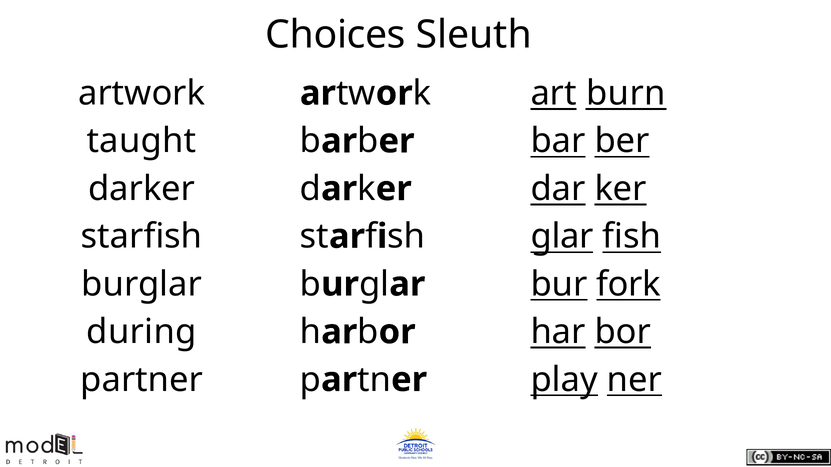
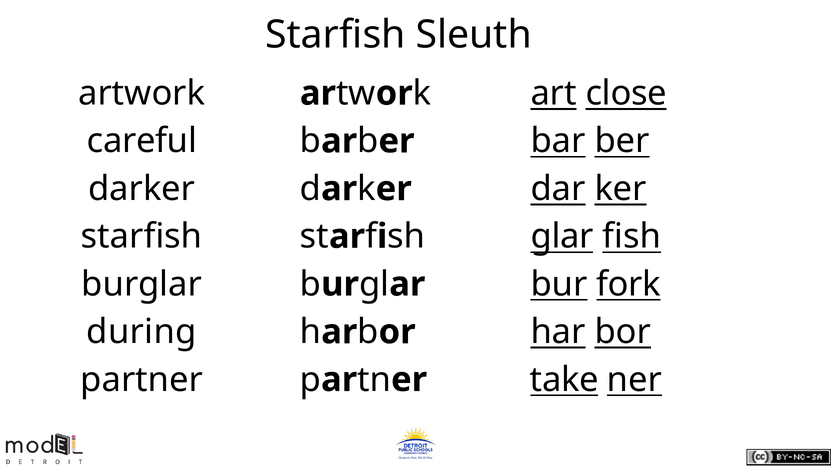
Choices: Choices -> Starfish (335, 35)
burn: burn -> close (626, 93)
taught: taught -> careful (142, 141)
play: play -> take (564, 380)
